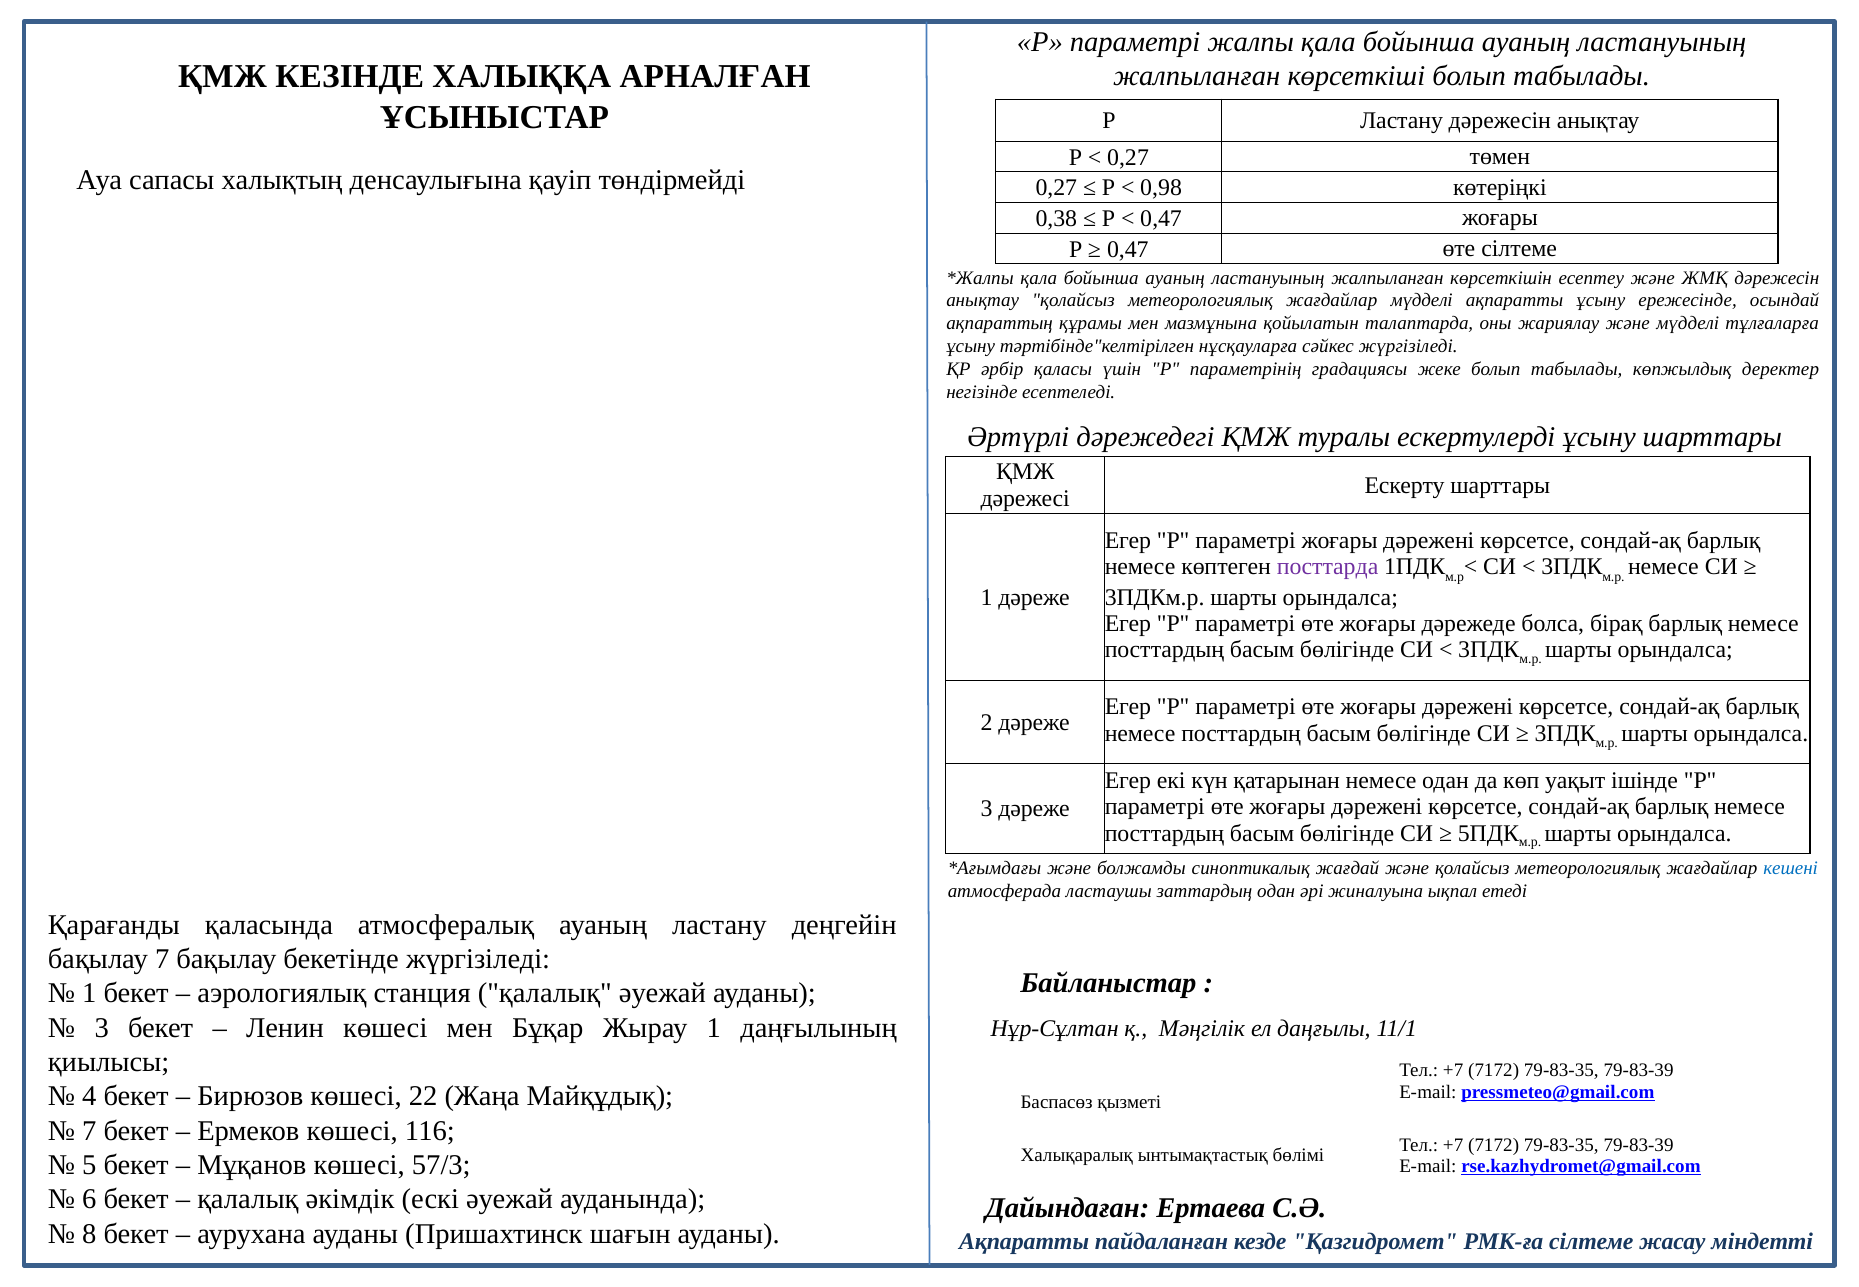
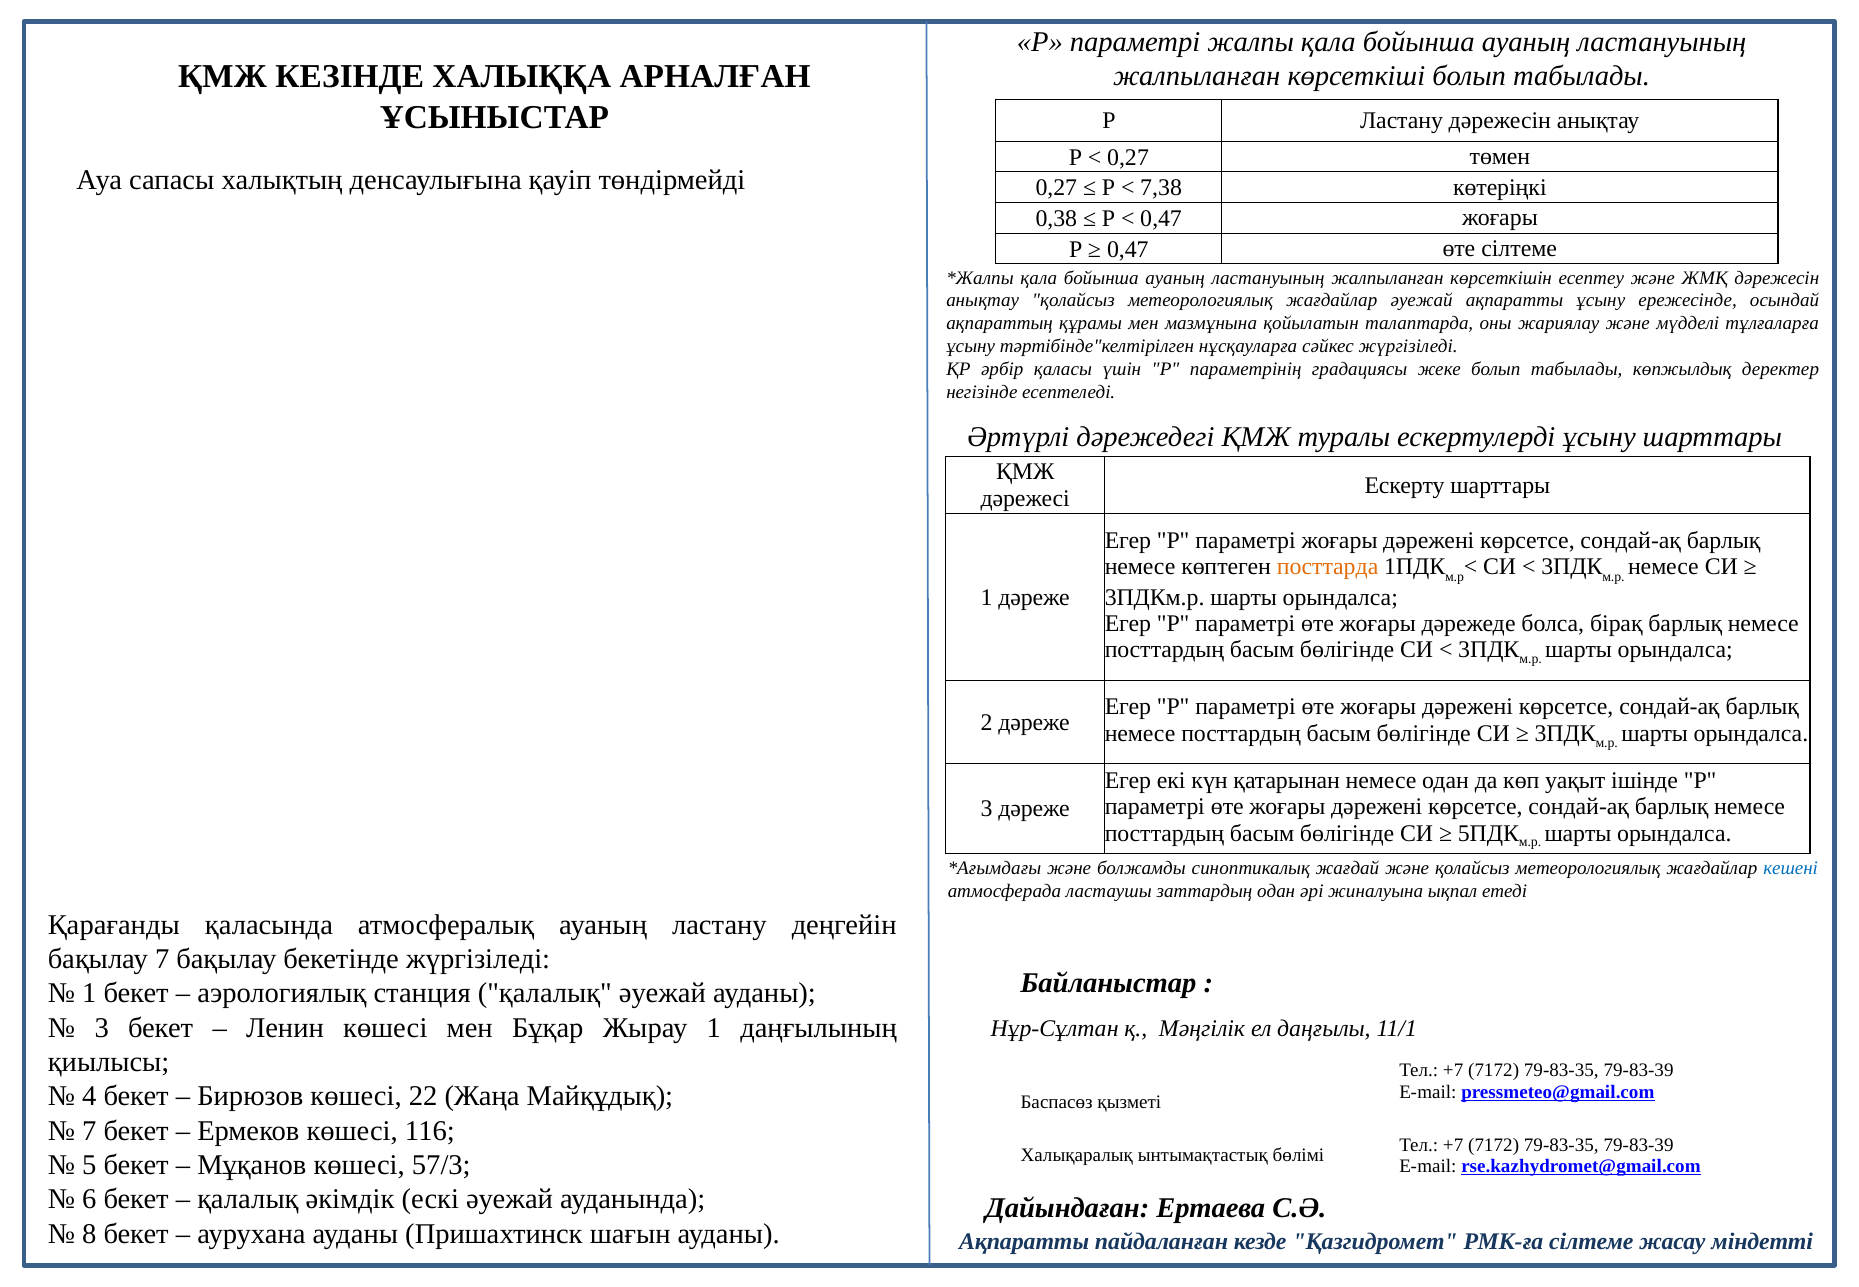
0,98: 0,98 -> 7,38 (1161, 188)
жағдайлар мүдделі: мүдделі -> әуежай (1422, 301)
посттарда colour: purple -> orange (1328, 567)
